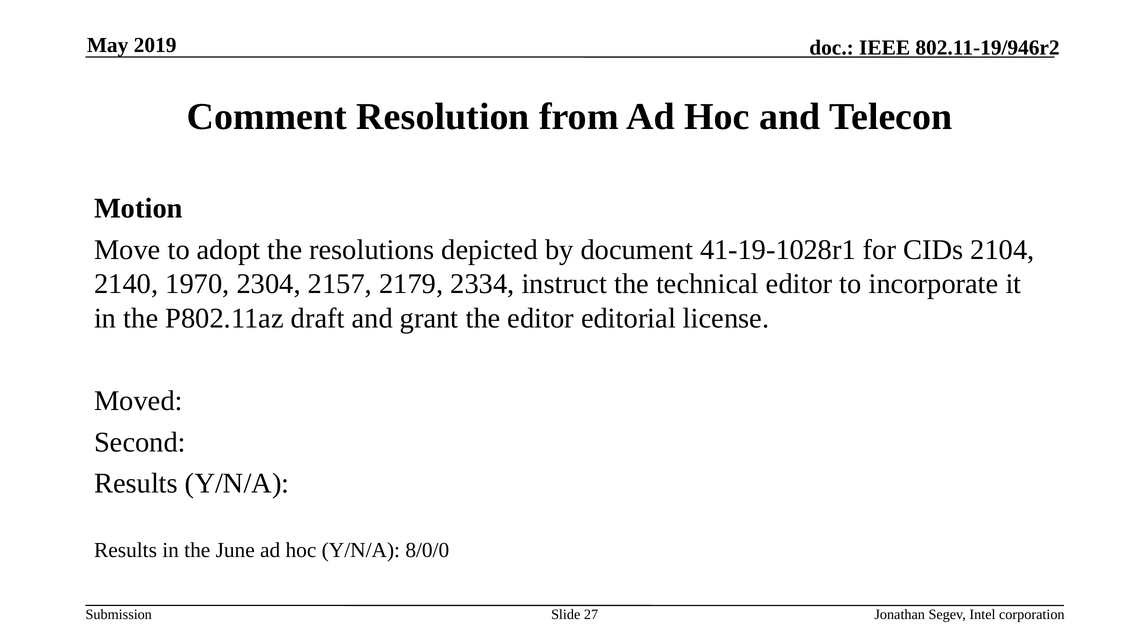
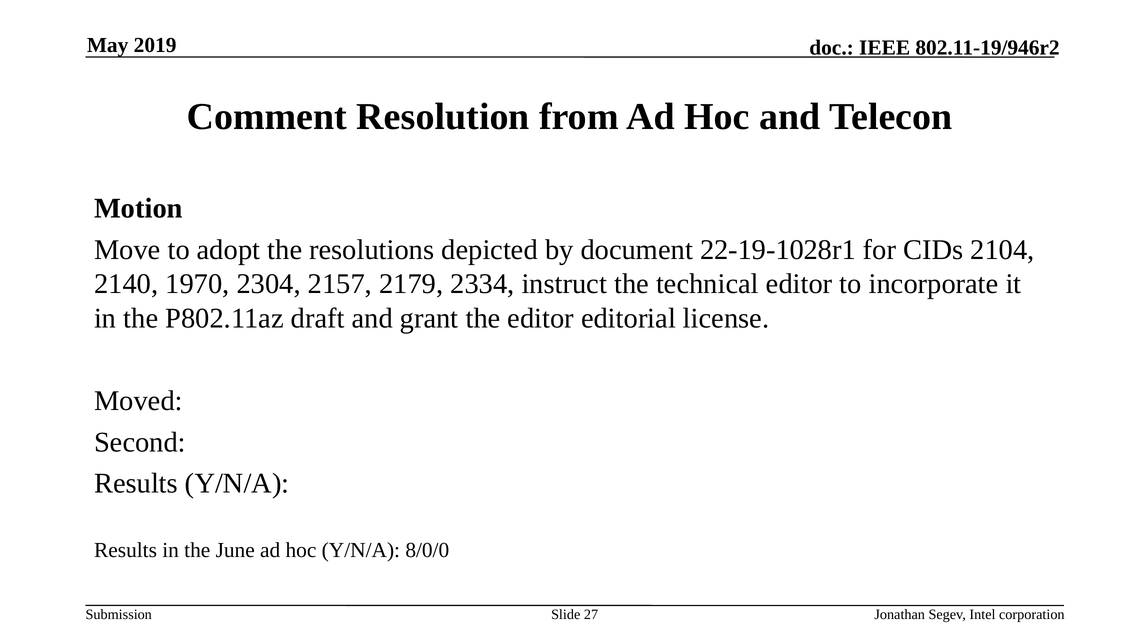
41-19-1028r1: 41-19-1028r1 -> 22-19-1028r1 (778, 250)
